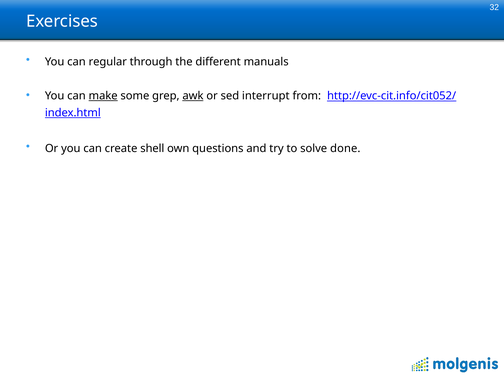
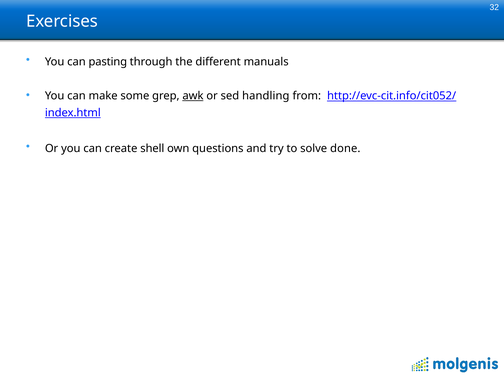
regular: regular -> pasting (108, 62)
make underline: present -> none (103, 96)
interrupt: interrupt -> handling (266, 96)
